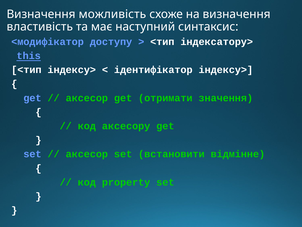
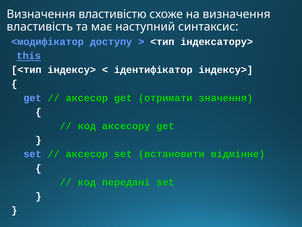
можливість: можливість -> властивістю (112, 14)
property: property -> передані (126, 182)
